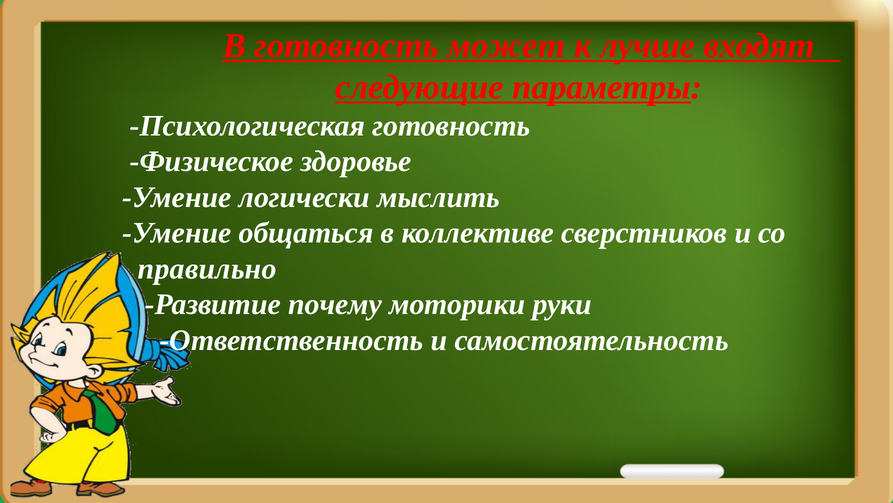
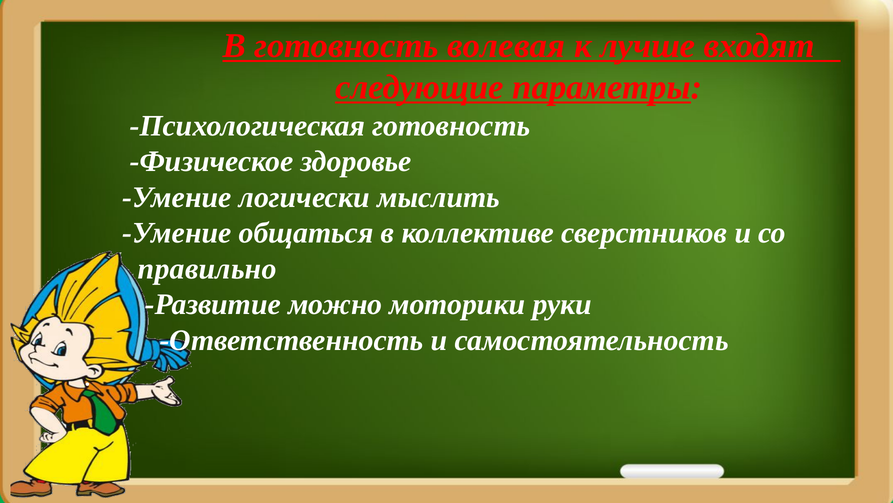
может: может -> волевая (506, 45)
почему: почему -> можно (335, 304)
